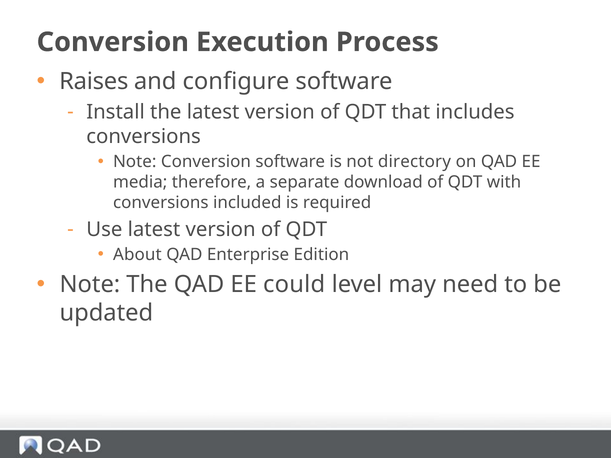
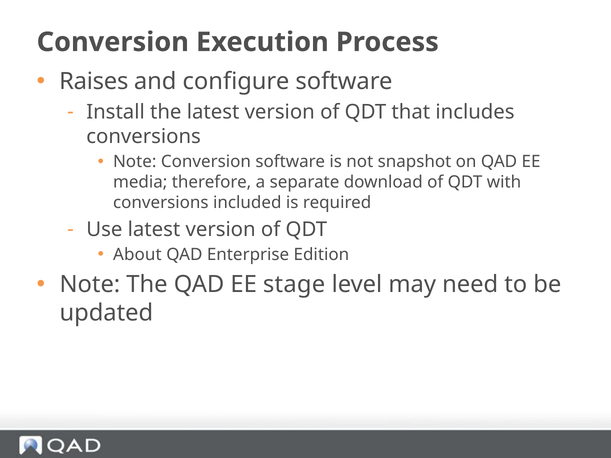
directory: directory -> snapshot (415, 162)
could: could -> stage (294, 285)
